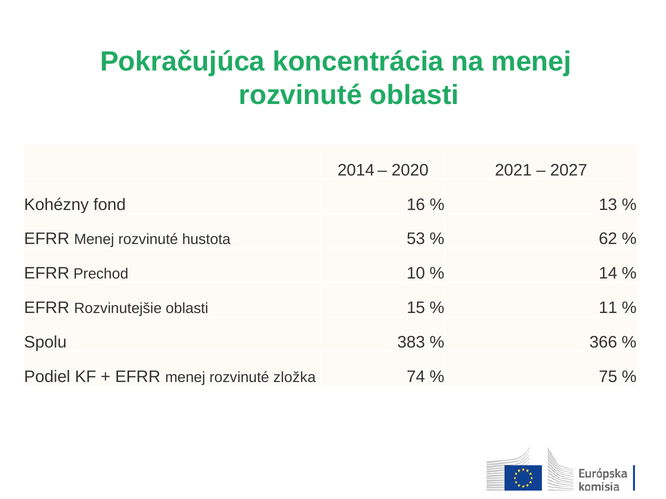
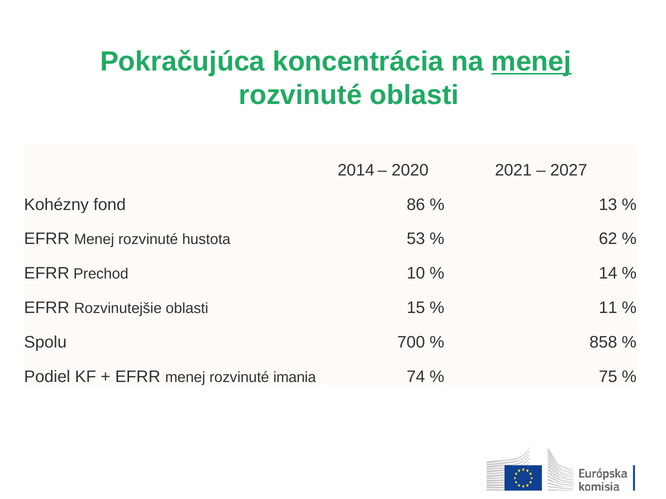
menej underline: none -> present (531, 62)
16: 16 -> 86 (416, 205)
383: 383 -> 700 (411, 343)
366: 366 -> 858 (603, 343)
zložka: zložka -> imania (295, 378)
